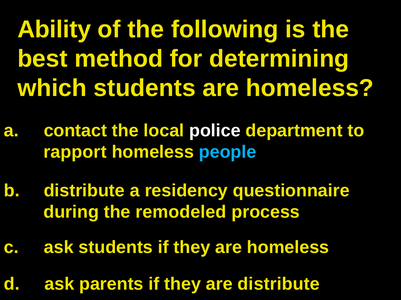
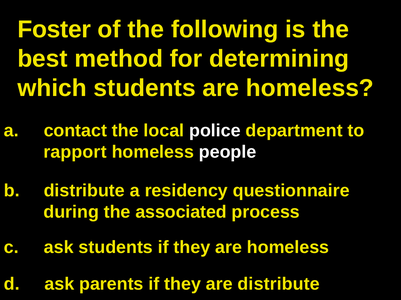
Ability: Ability -> Foster (54, 29)
people colour: light blue -> white (228, 152)
remodeled: remodeled -> associated (181, 212)
